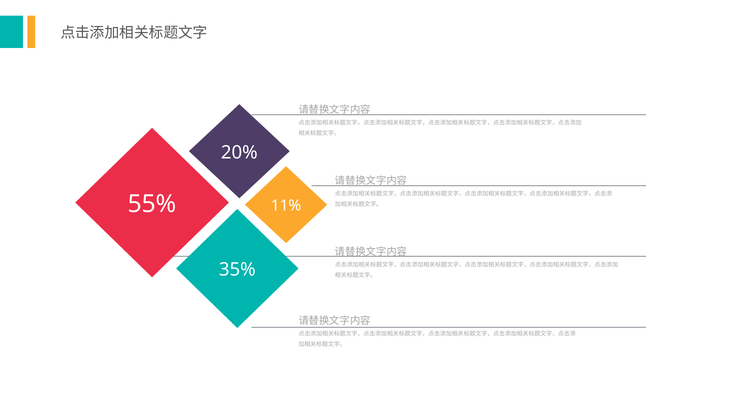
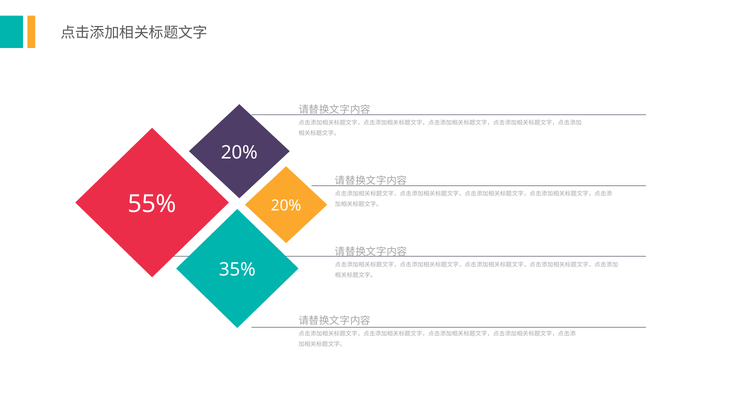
55% 11%: 11% -> 20% (286, 206)
